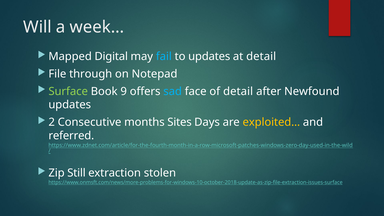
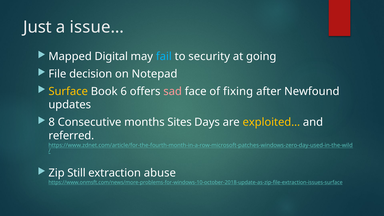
Will: Will -> Just (37, 27)
week…: week… -> issue… (97, 27)
to updates: updates -> security (209, 57)
at detail: detail -> going (261, 57)
through: through -> decision (91, 74)
Surface colour: light green -> yellow (68, 91)
9: 9 -> 6 (124, 91)
sad colour: light blue -> pink (173, 91)
of detail: detail -> fixing (238, 91)
2: 2 -> 8 (52, 122)
stolen: stolen -> abuse (160, 173)
